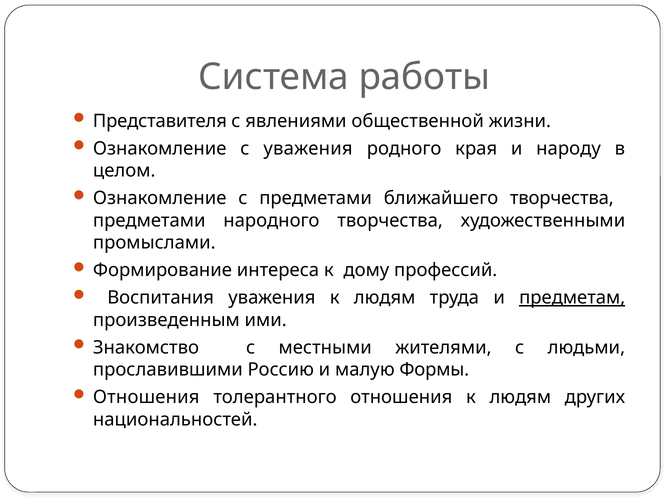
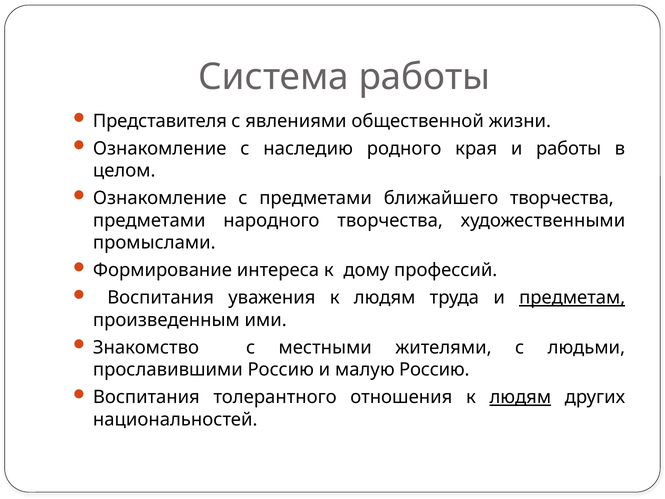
с уважения: уважения -> наследию (308, 148)
и народу: народу -> работы (569, 148)
малую Формы: Формы -> Россию (434, 370)
Отношения: Отношения -> Воспитания (146, 397)
людям underline: none -> present (520, 397)
